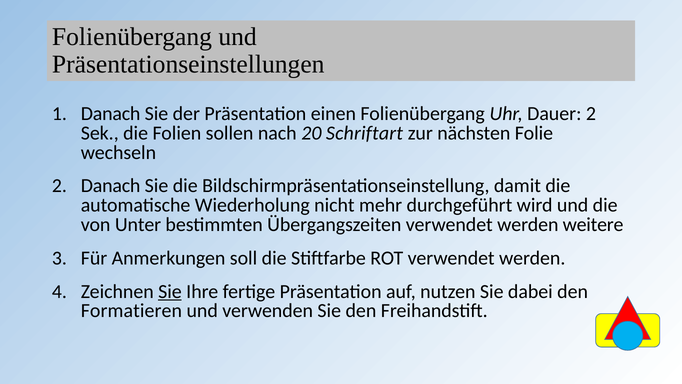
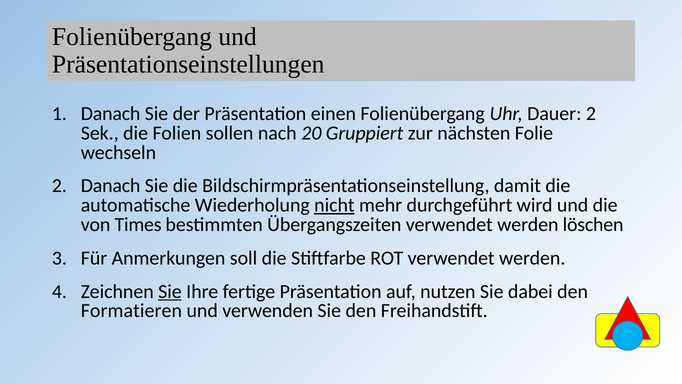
Schriftart: Schriftart -> Gruppiert (365, 133)
nicht underline: none -> present (334, 205)
Unter: Unter -> Times (138, 224)
weitere: weitere -> löschen (593, 224)
